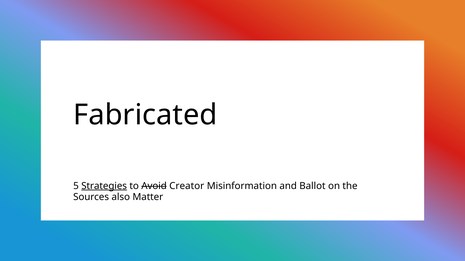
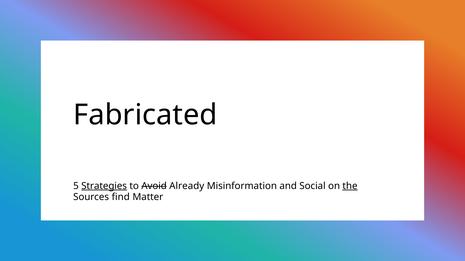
Creator: Creator -> Already (187, 186)
Ballot: Ballot -> Social (312, 186)
the underline: none -> present (350, 186)
also: also -> find (121, 197)
